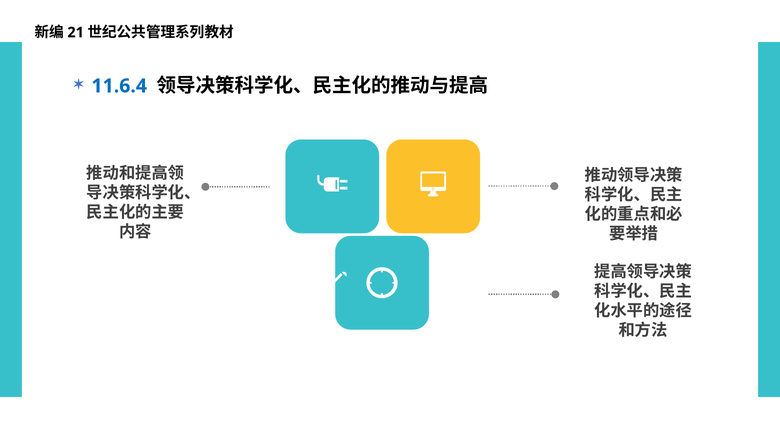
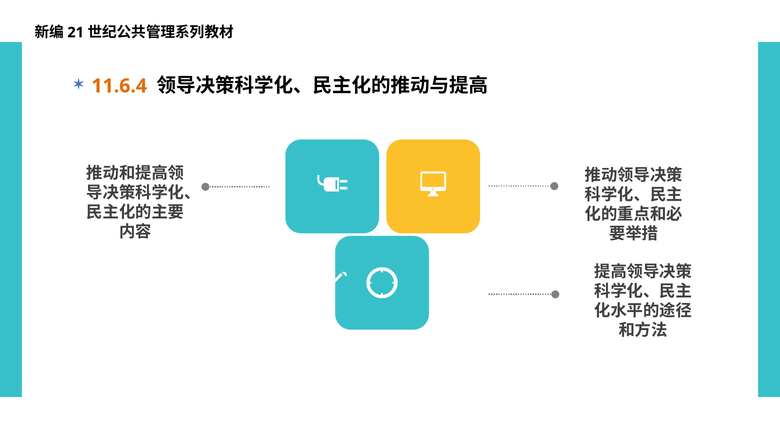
11.6.4 colour: blue -> orange (119, 86)
